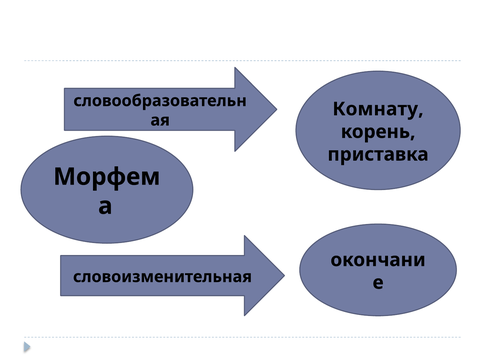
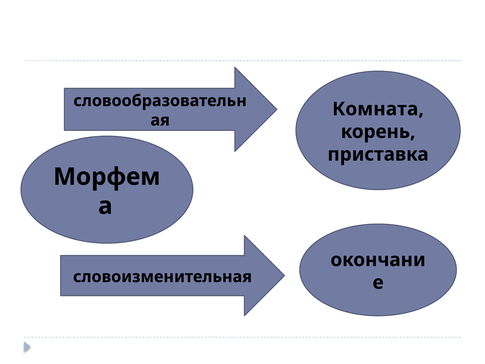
Комнату: Комнату -> Комната (378, 109)
